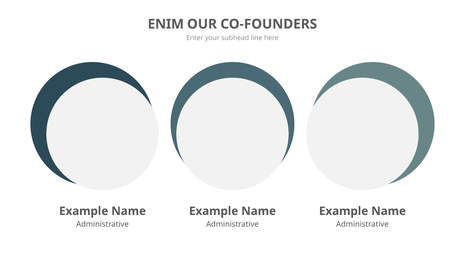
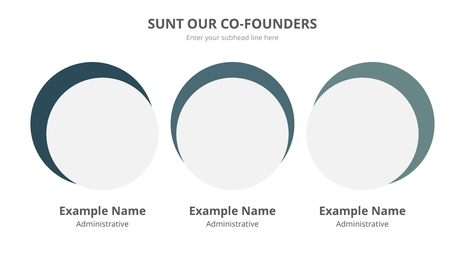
ENIM: ENIM -> SUNT (166, 24)
